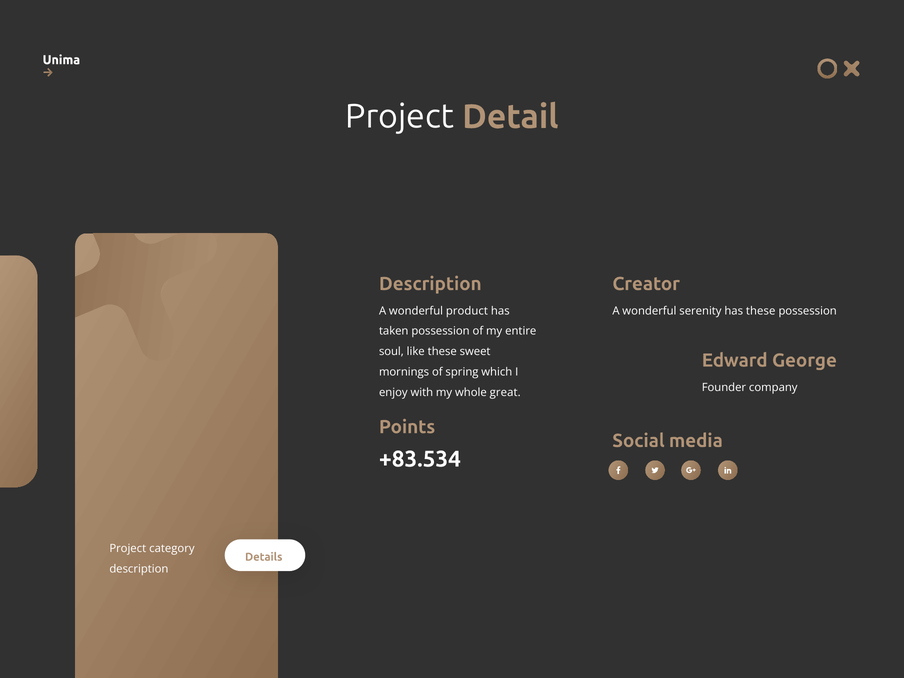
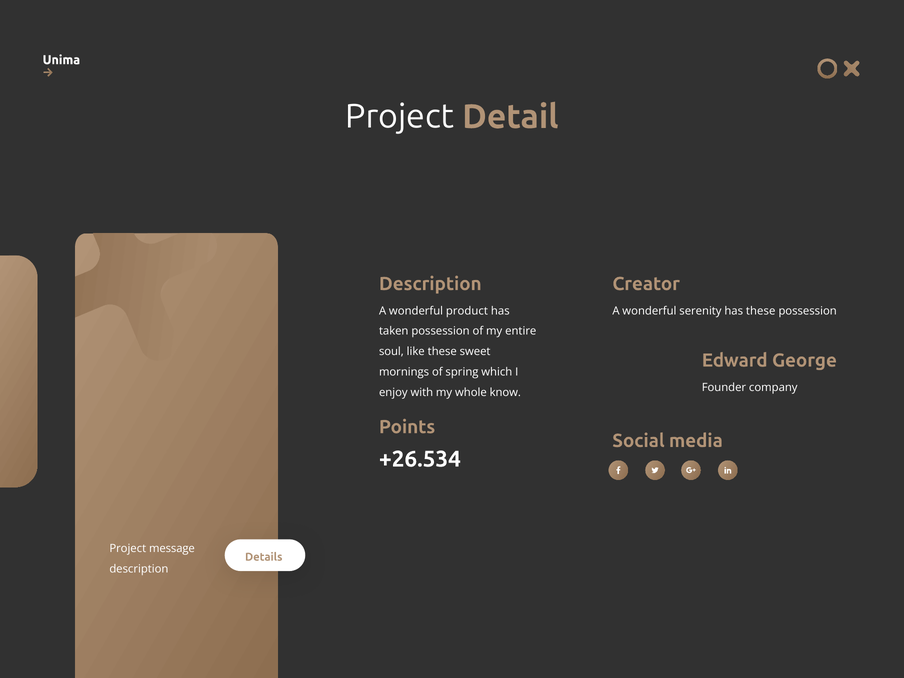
great: great -> know (505, 392)
+83.534: +83.534 -> +26.534 (420, 459)
category: category -> message (172, 548)
